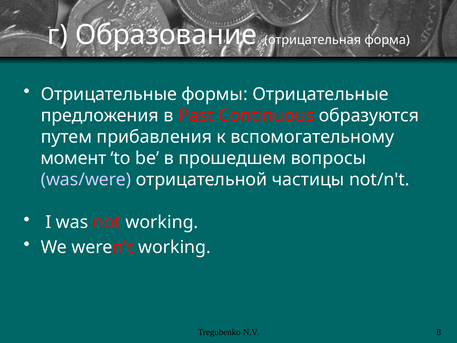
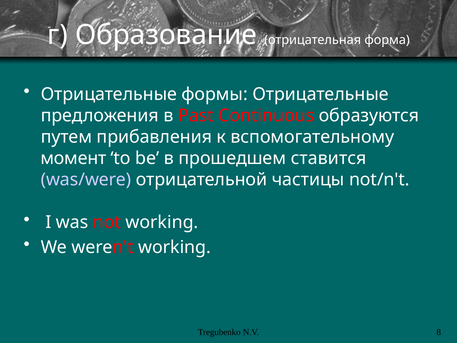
вопросы: вопросы -> ставится (329, 158)
